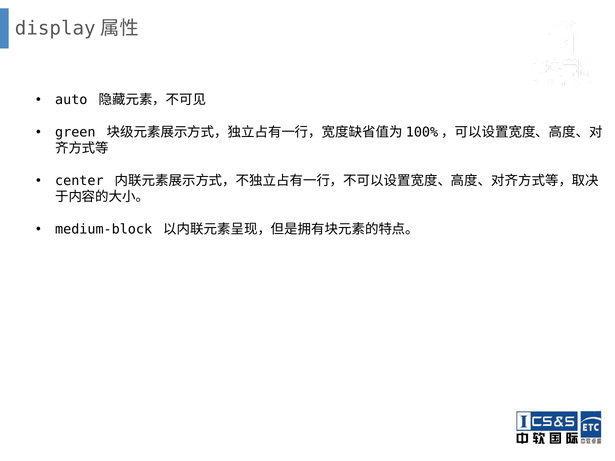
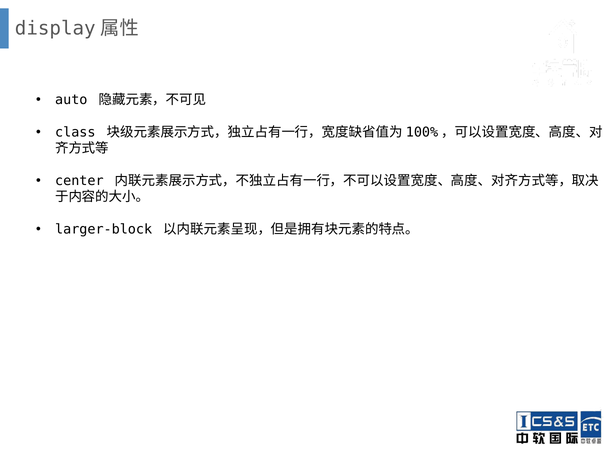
green: green -> class (75, 132)
medium-block: medium-block -> larger-block (104, 229)
